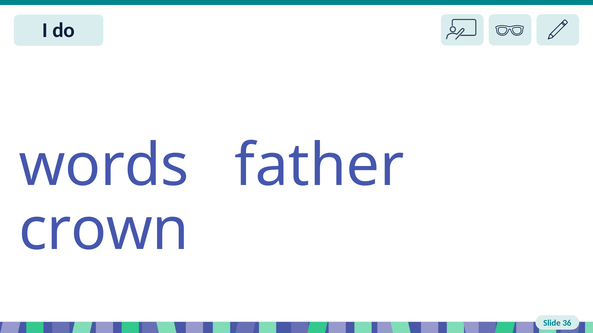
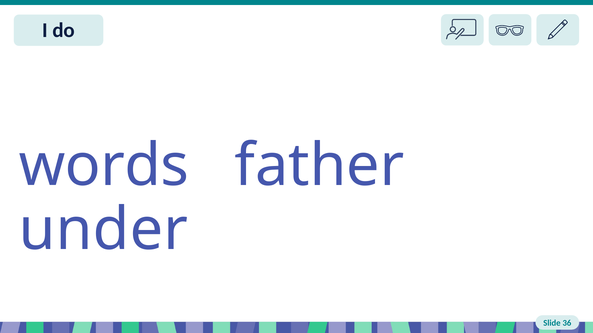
crown: crown -> under (103, 230)
